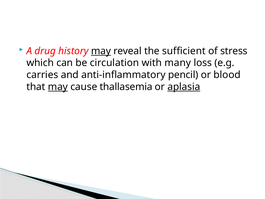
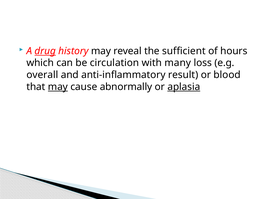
drug underline: none -> present (45, 51)
may underline: present -> none (101, 51)
stress: stress -> hours (234, 51)
carries: carries -> overall (42, 75)
pencil: pencil -> result (183, 75)
thallasemia: thallasemia -> abnormally (126, 87)
